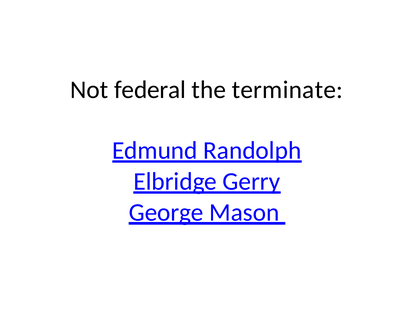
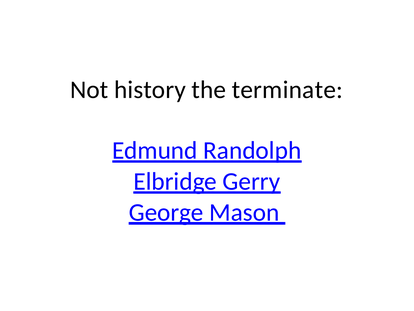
federal: federal -> history (150, 90)
